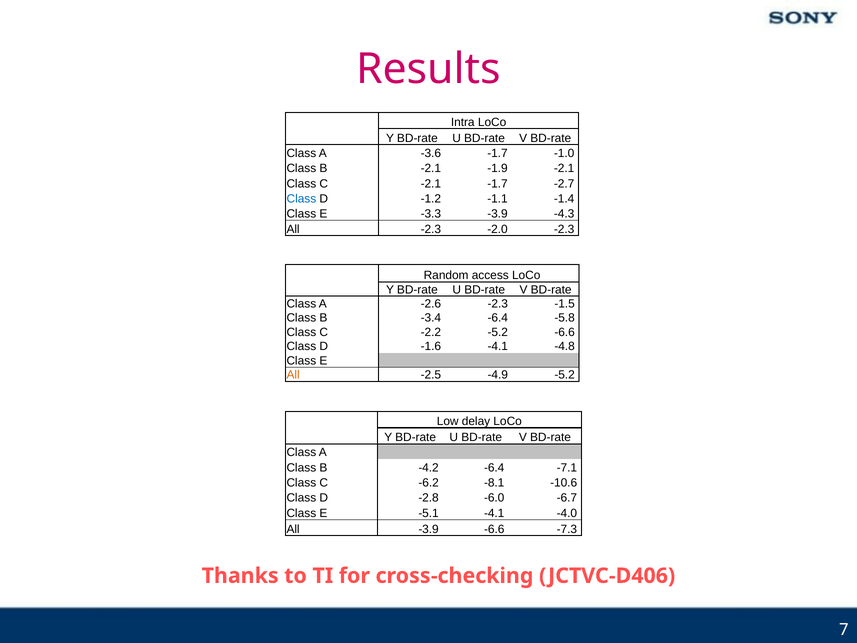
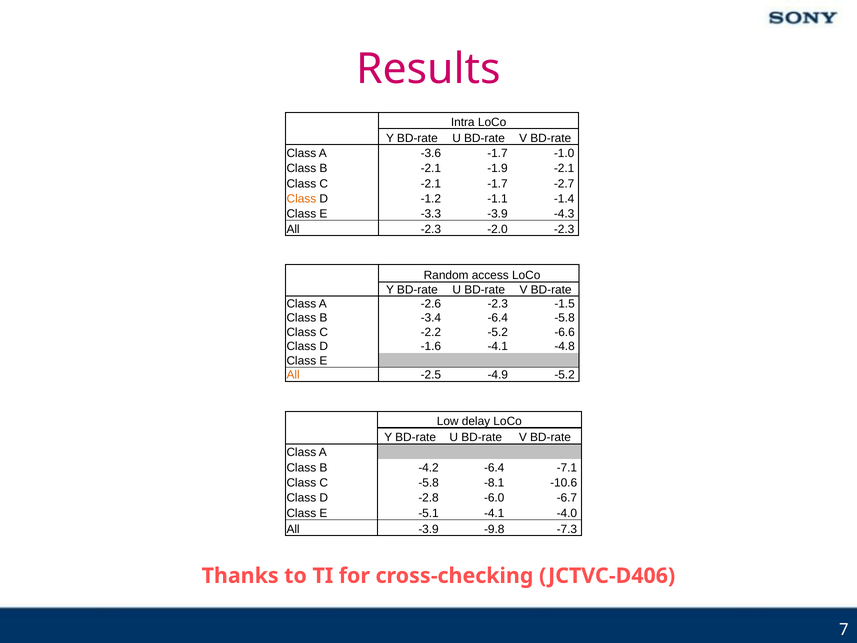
Class colour: blue -> orange (301, 199)
C -6.2: -6.2 -> -5.8 (429, 483)
-3.9 -6.6: -6.6 -> -9.8 (494, 529)
